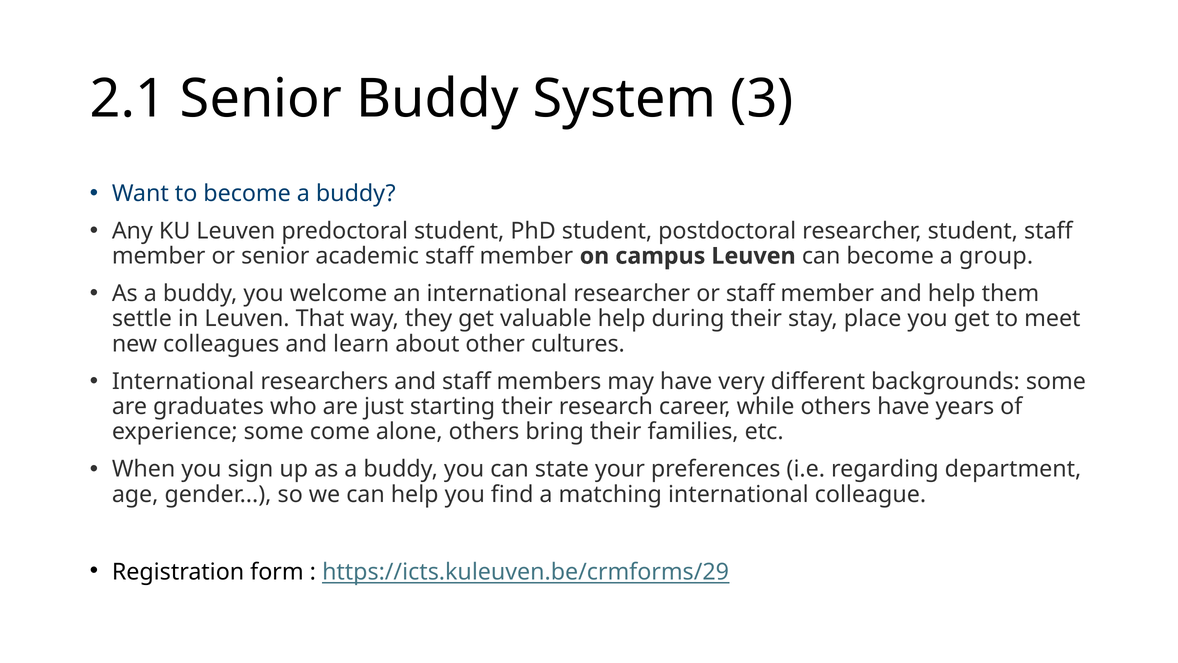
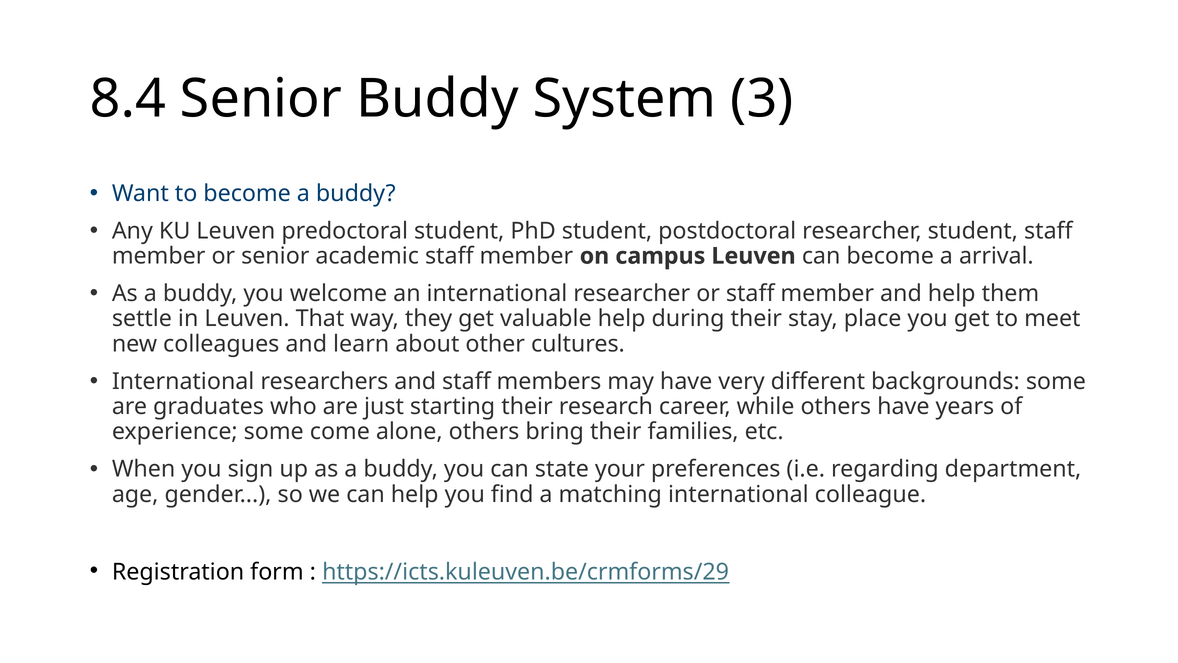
2.1: 2.1 -> 8.4 (128, 99)
group: group -> arrival (996, 256)
